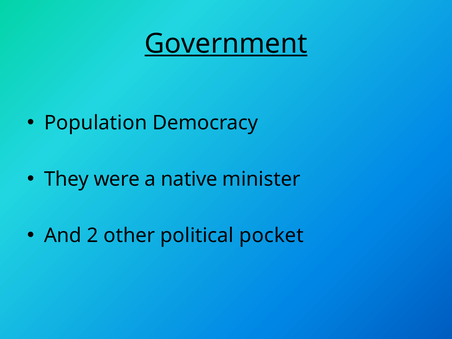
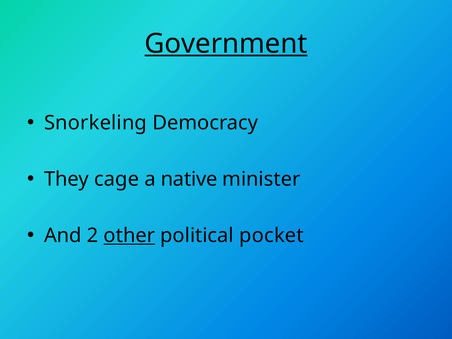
Population: Population -> Snorkeling (96, 123)
were: were -> cage (117, 179)
other underline: none -> present (129, 235)
